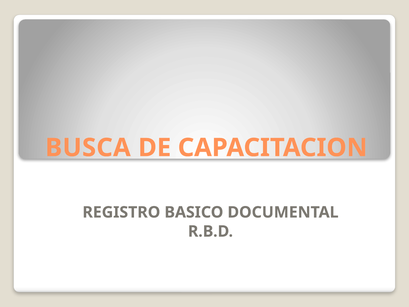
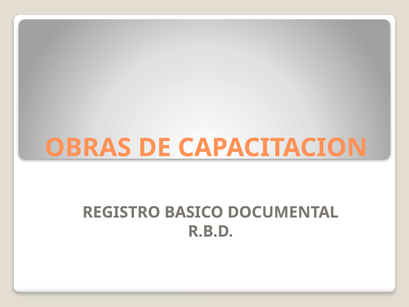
BUSCA: BUSCA -> OBRAS (88, 148)
